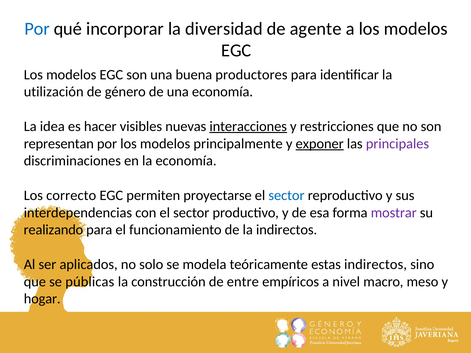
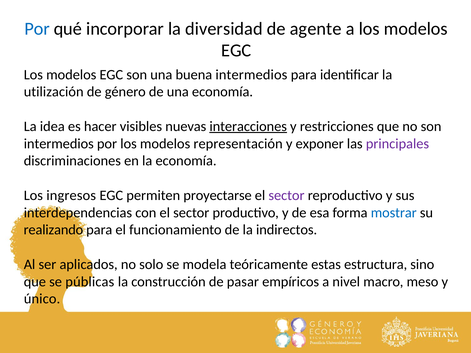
buena productores: productores -> intermedios (251, 75)
representan: representan -> intermedios (59, 144)
principalmente: principalmente -> representación (238, 144)
exponer underline: present -> none (320, 144)
correcto: correcto -> ingresos (71, 196)
sector colour: blue -> purple (286, 196)
mostrar colour: purple -> blue (394, 213)
estas indirectos: indirectos -> estructura (376, 265)
entre: entre -> pasar (243, 282)
hogar: hogar -> único (42, 299)
